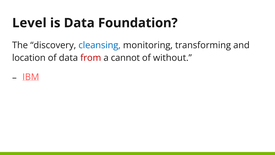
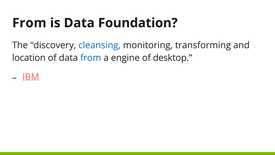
Level: Level -> From (29, 23)
from colour: red -> blue (91, 58)
cannot: cannot -> engine (125, 58)
without: without -> desktop (172, 58)
